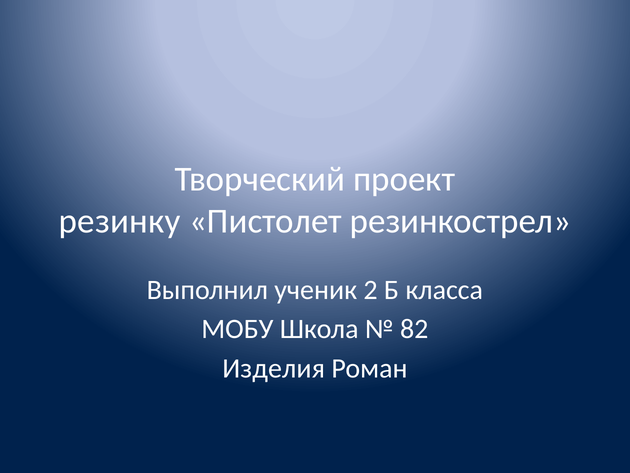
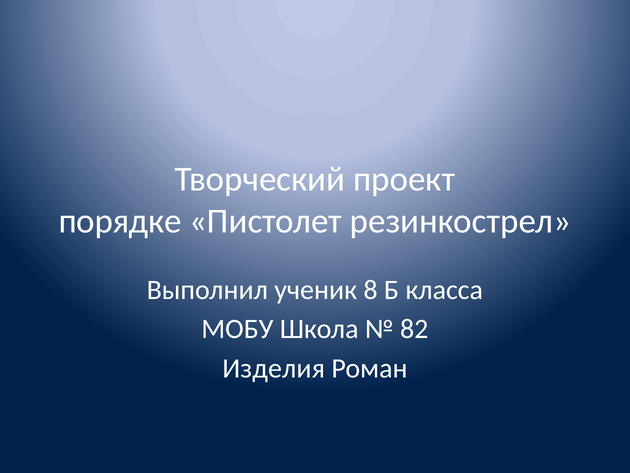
резинку: резинку -> порядке (120, 221)
2: 2 -> 8 (371, 290)
